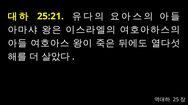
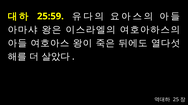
25:21: 25:21 -> 25:59 (50, 16)
